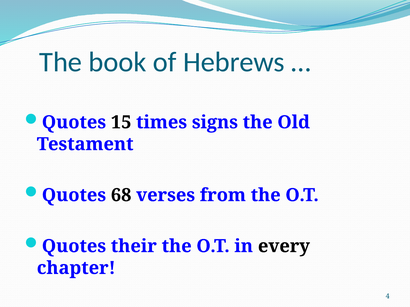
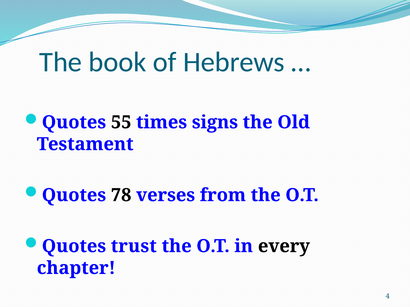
15: 15 -> 55 (121, 123)
68: 68 -> 78 (121, 195)
their: their -> trust (134, 247)
